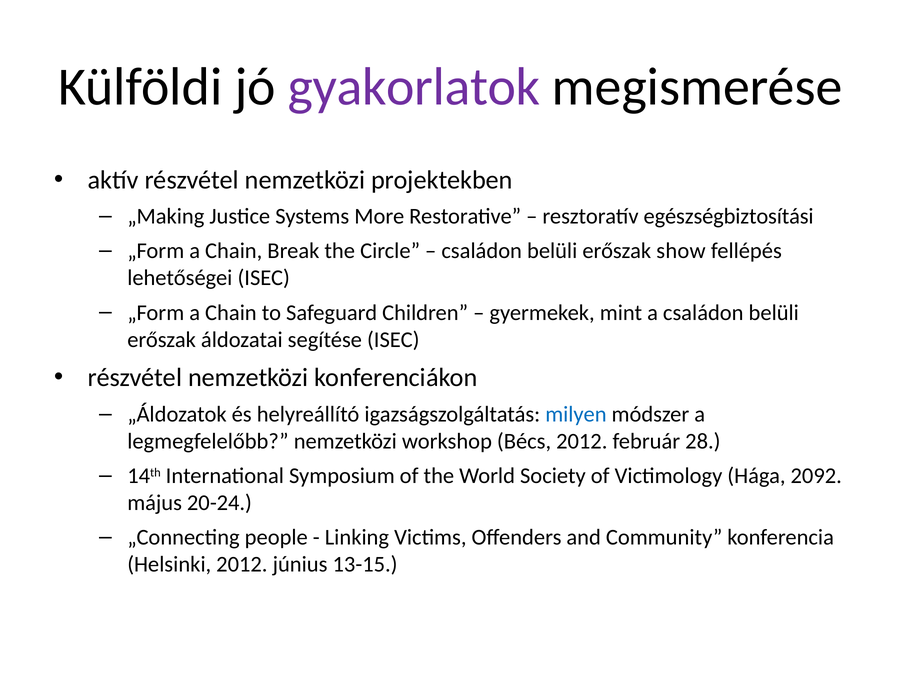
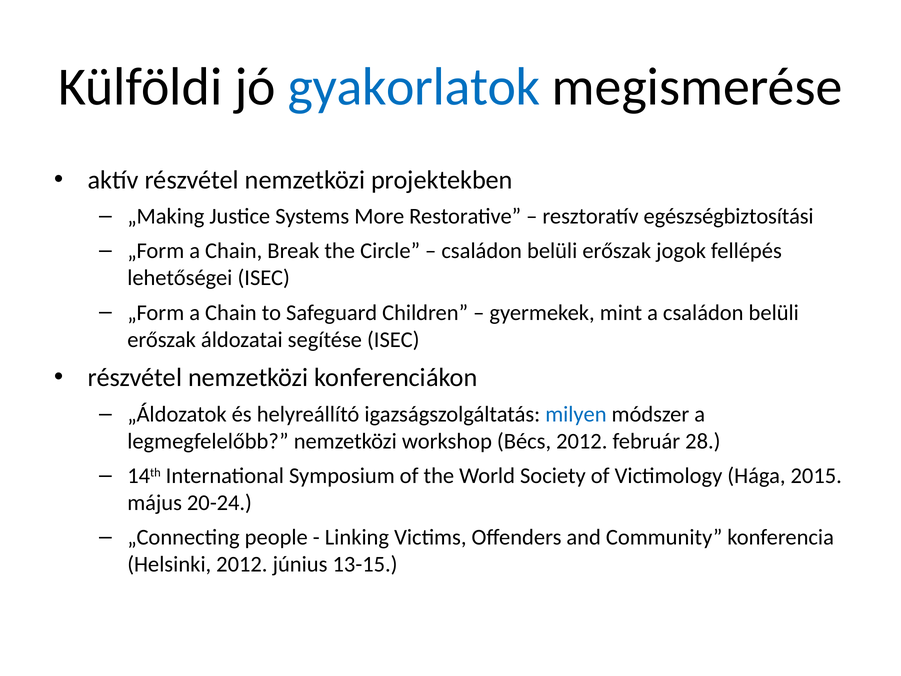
gyakorlatok colour: purple -> blue (414, 87)
show: show -> jogok (681, 251)
2092: 2092 -> 2015 (816, 476)
